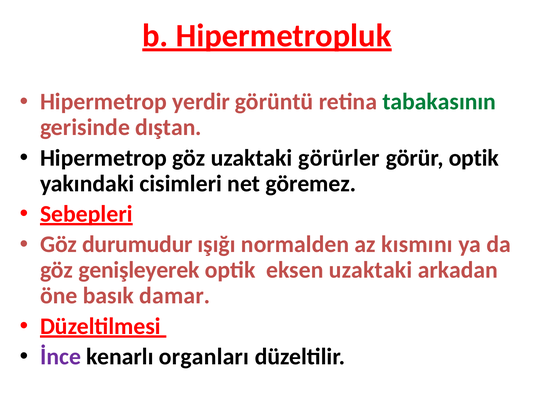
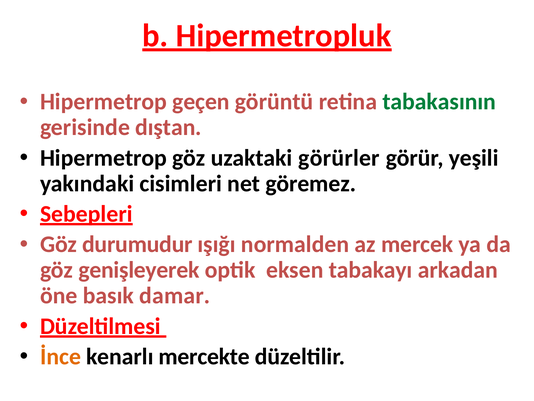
yerdir: yerdir -> geçen (201, 102)
görür optik: optik -> yeşili (474, 158)
kısmını: kısmını -> mercek (417, 244)
eksen uzaktaki: uzaktaki -> tabakayı (371, 270)
İnce colour: purple -> orange (60, 356)
organları: organları -> mercekte (204, 356)
